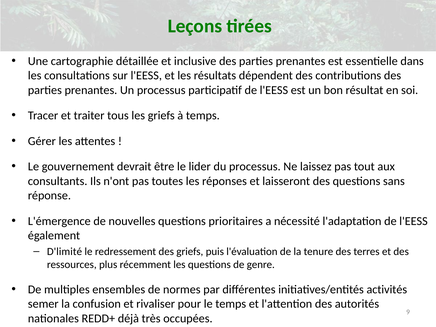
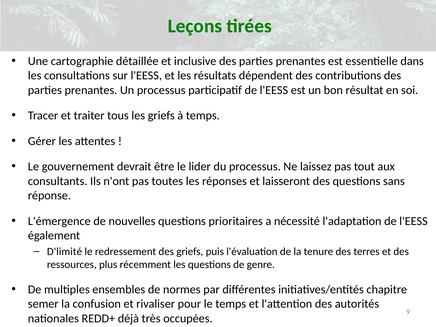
activités: activités -> chapitre (387, 289)
